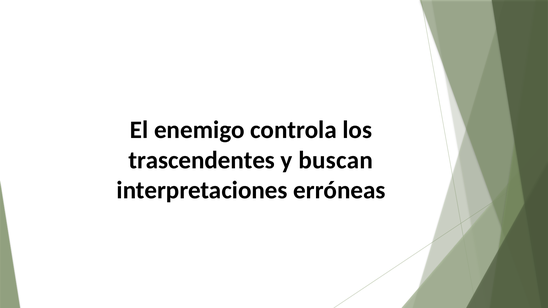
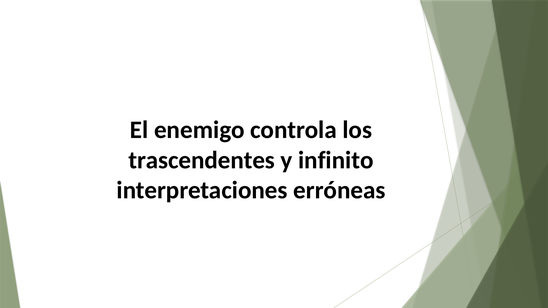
buscan: buscan -> infinito (336, 160)
